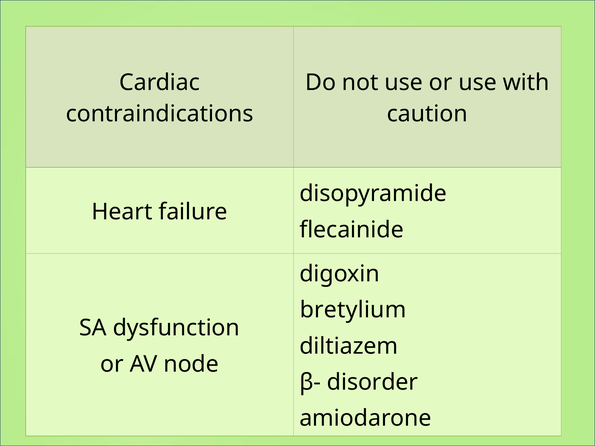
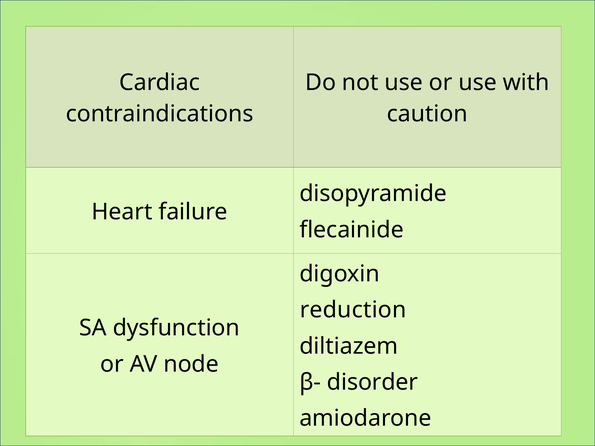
bretylium: bretylium -> reduction (353, 310)
